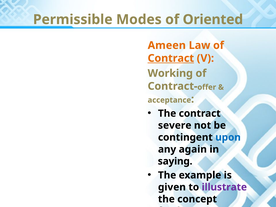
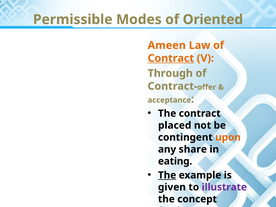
Working: Working -> Through (170, 73)
severe: severe -> placed (175, 125)
upon colour: blue -> orange (228, 137)
again: again -> share (193, 149)
saying: saying -> eating (175, 161)
The underline: none -> present (167, 175)
